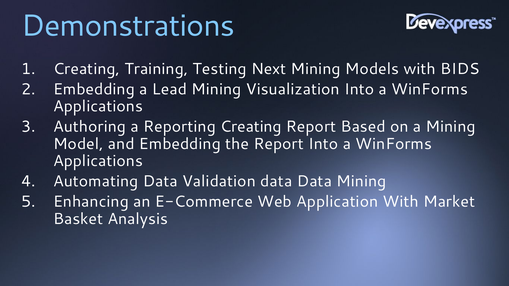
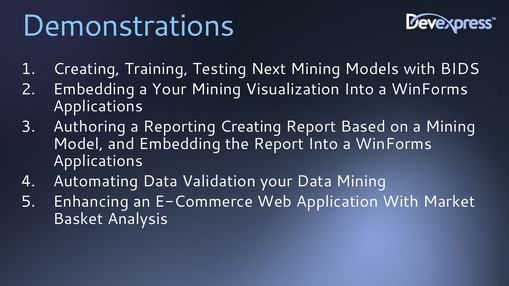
a Lead: Lead -> Your (169, 89)
Validation data: data -> your (276, 182)
